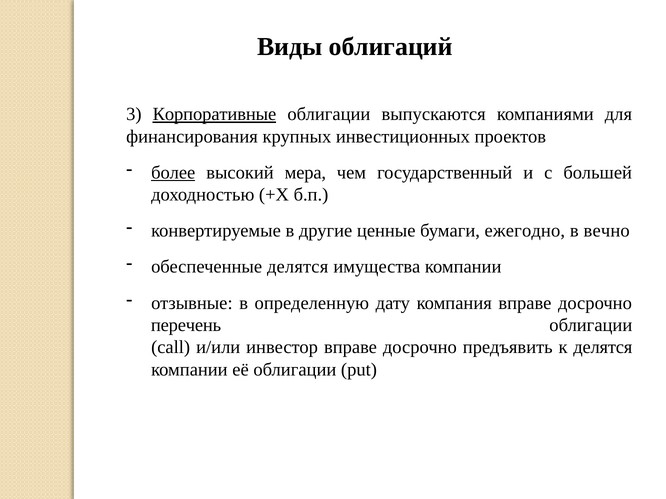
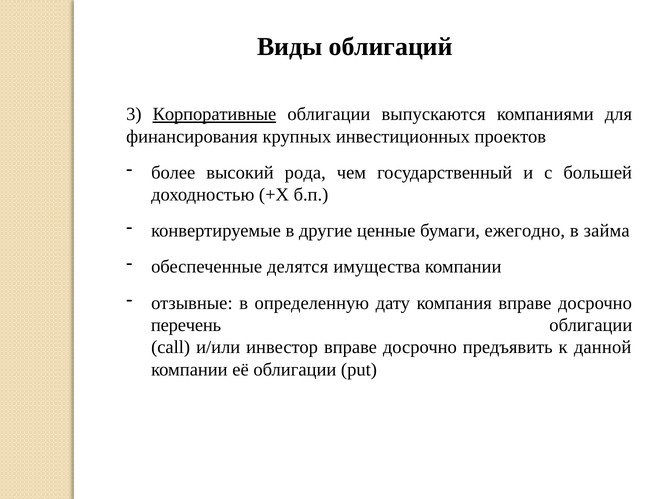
более underline: present -> none (173, 173)
мера: мера -> рода (305, 173)
вечно: вечно -> займа (607, 231)
к делятся: делятся -> данной (603, 348)
